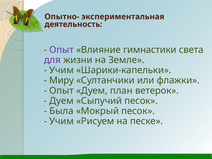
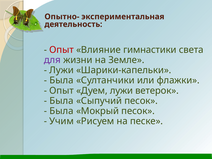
Опыт colour: purple -> red (62, 50)
Учим: Учим -> Лужи (62, 70)
Миру: Миру -> Была (61, 80)
Дуем план: план -> лужи (121, 91)
Дуем: Дуем -> Была (61, 101)
